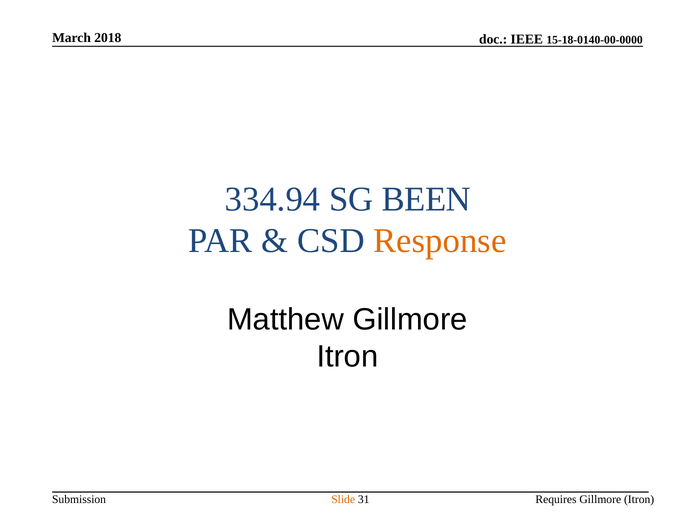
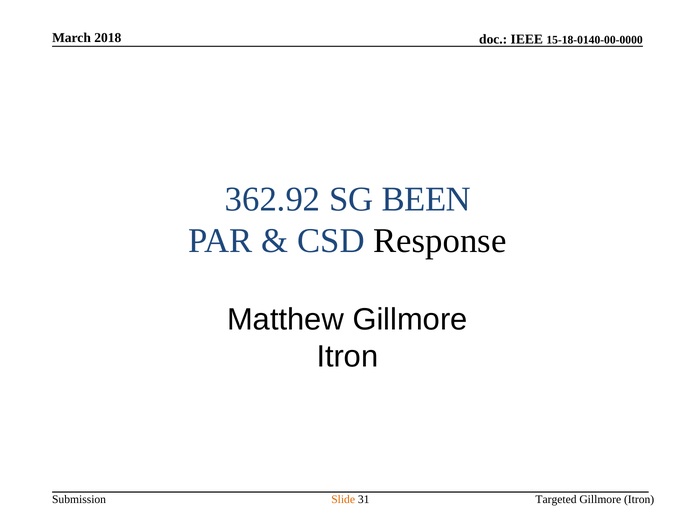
334.94: 334.94 -> 362.92 (273, 199)
Response colour: orange -> black (440, 241)
Requires: Requires -> Targeted (556, 500)
